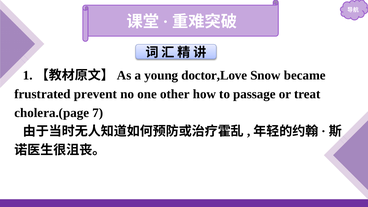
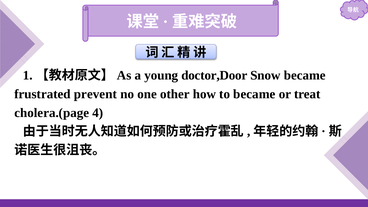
doctor,Love: doctor,Love -> doctor,Door (214, 75)
to passage: passage -> became (254, 94)
7: 7 -> 4 (98, 113)
